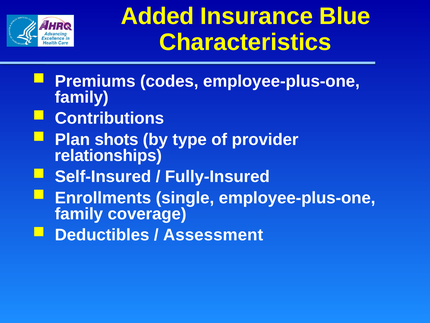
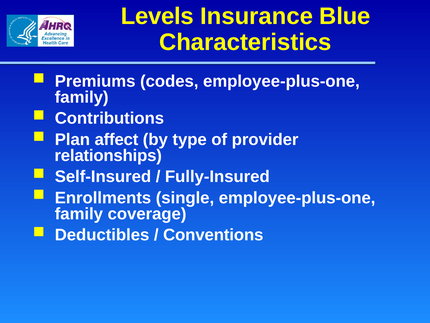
Added: Added -> Levels (157, 16)
shots: shots -> affect (116, 139)
Assessment: Assessment -> Conventions (213, 235)
